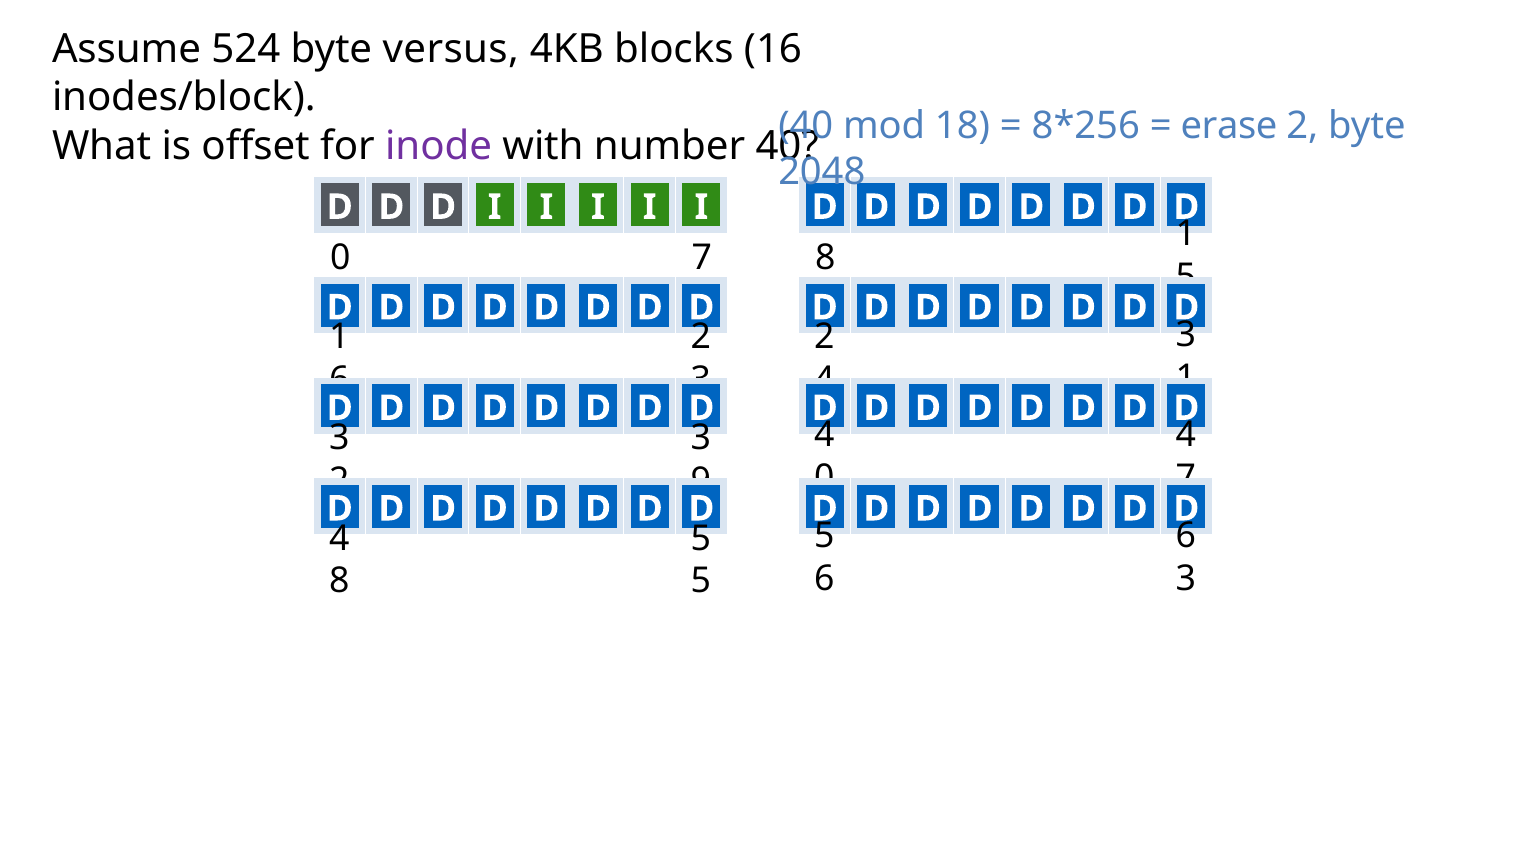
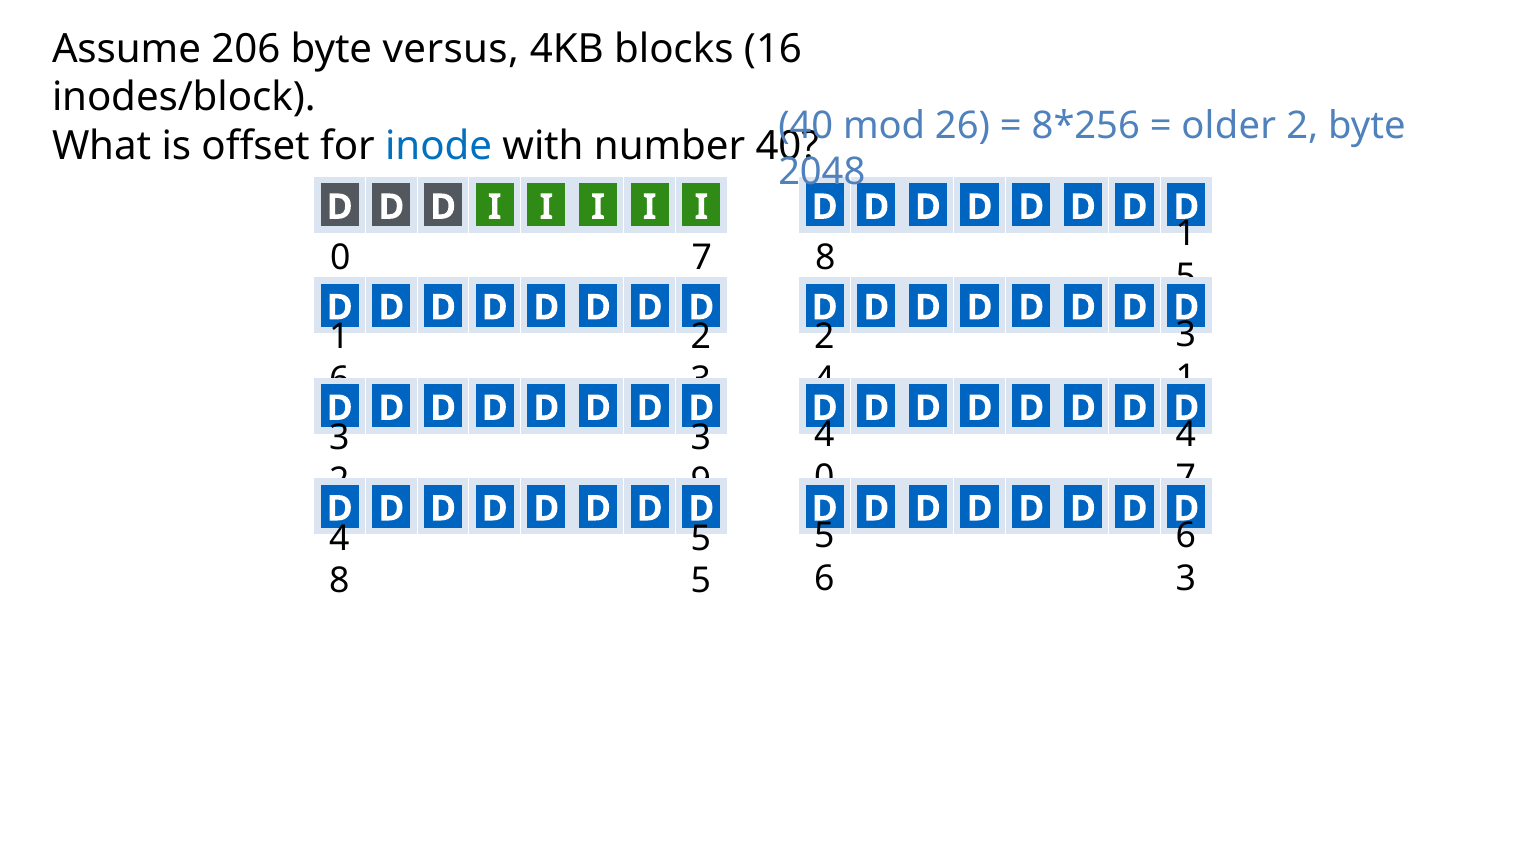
524: 524 -> 206 (246, 49)
18: 18 -> 26 (963, 126)
erase: erase -> older (1229, 126)
inode colour: purple -> blue (439, 146)
